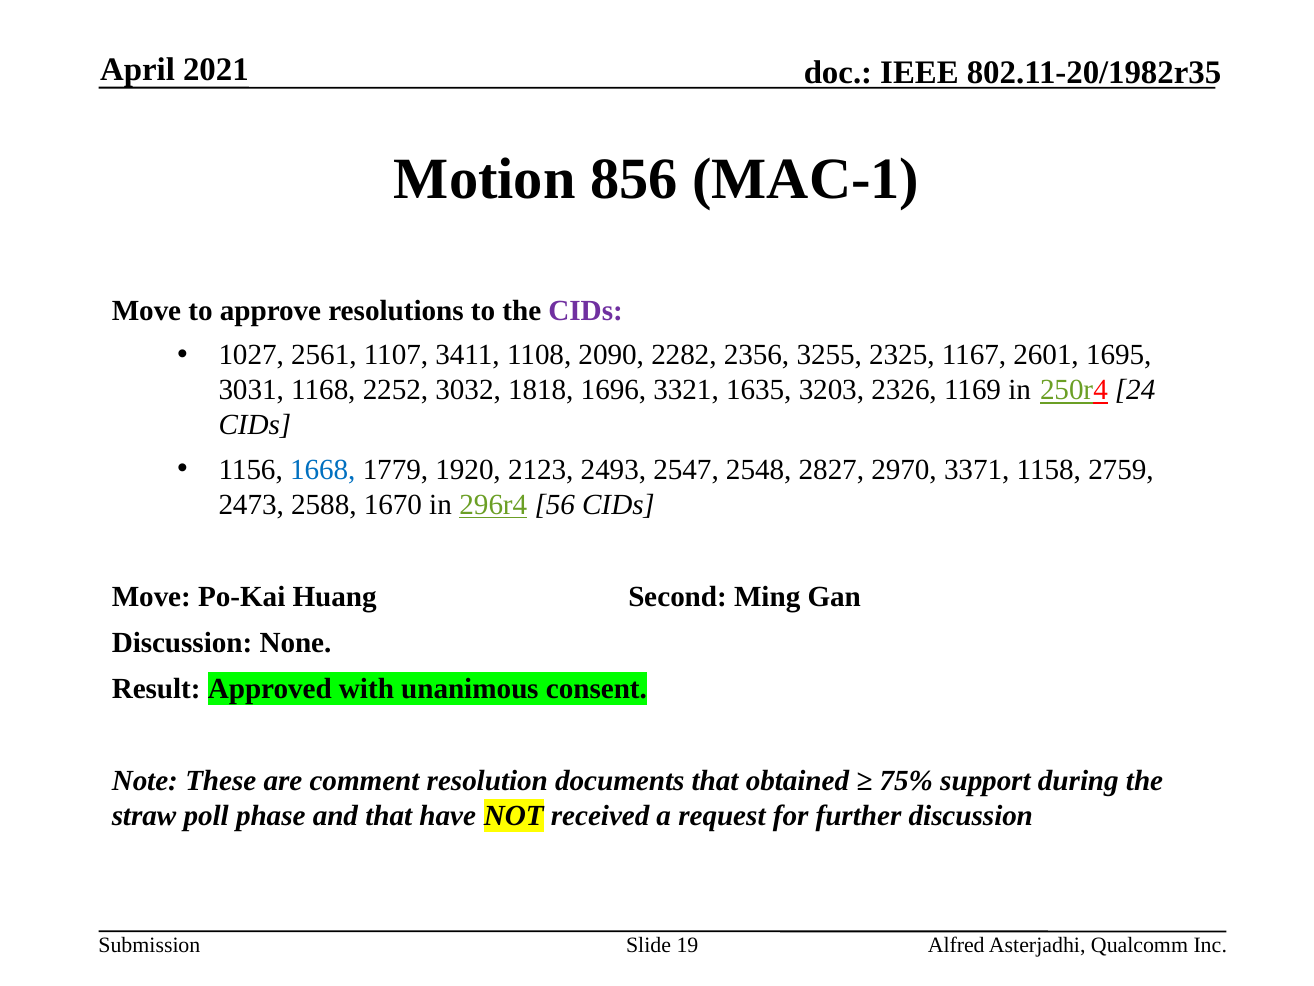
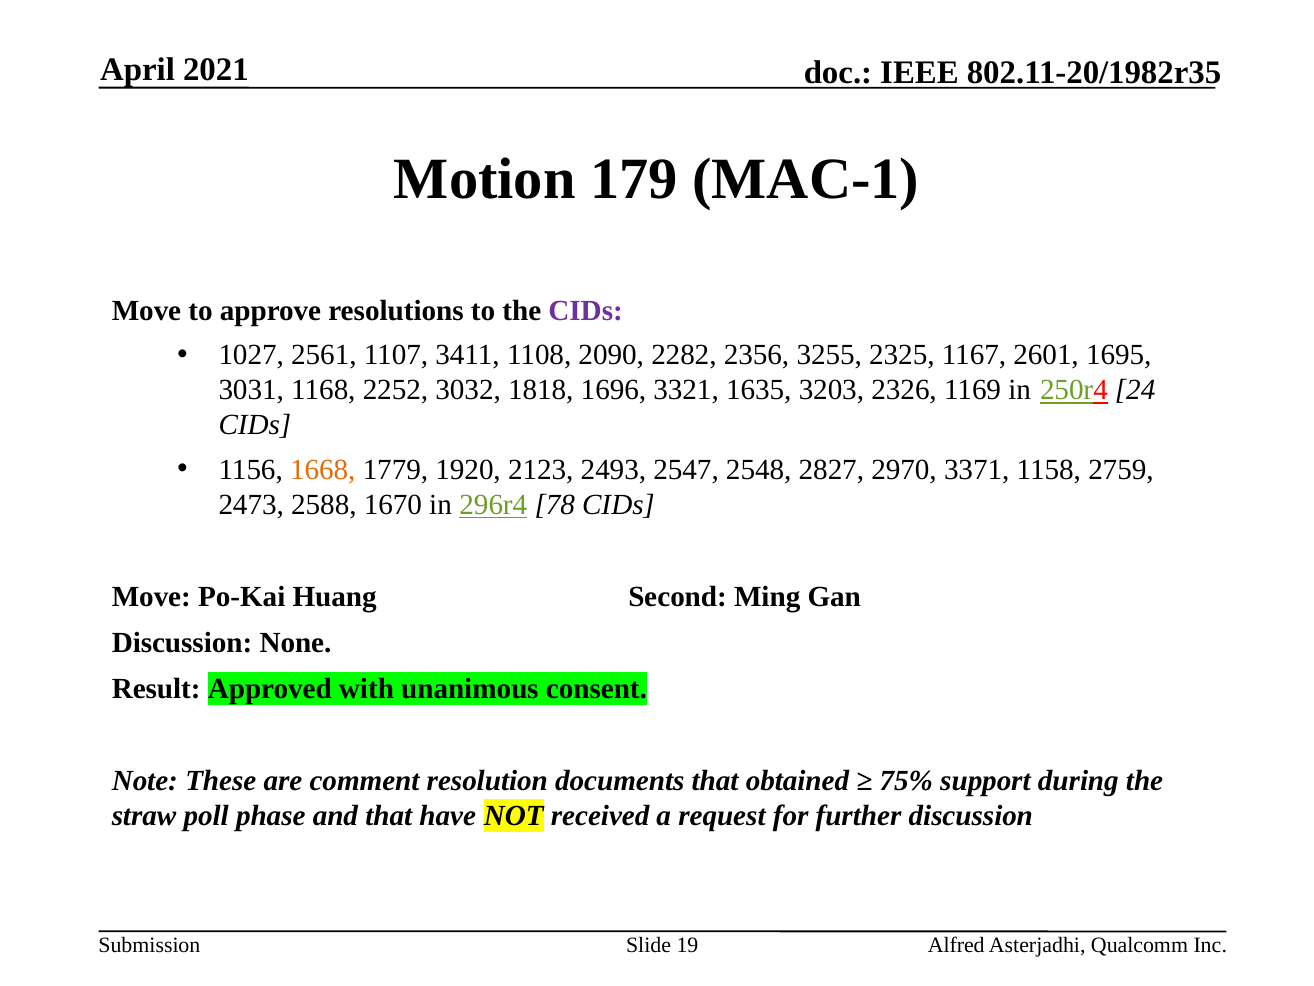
856: 856 -> 179 (634, 179)
1668 colour: blue -> orange (323, 469)
56: 56 -> 78 (555, 504)
